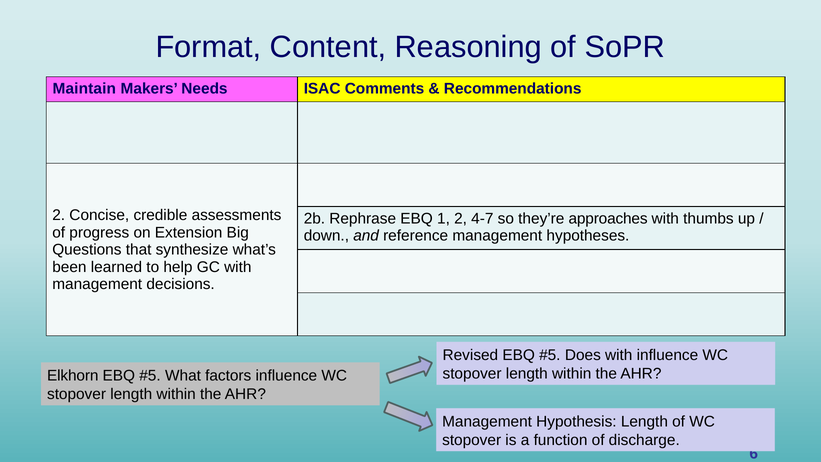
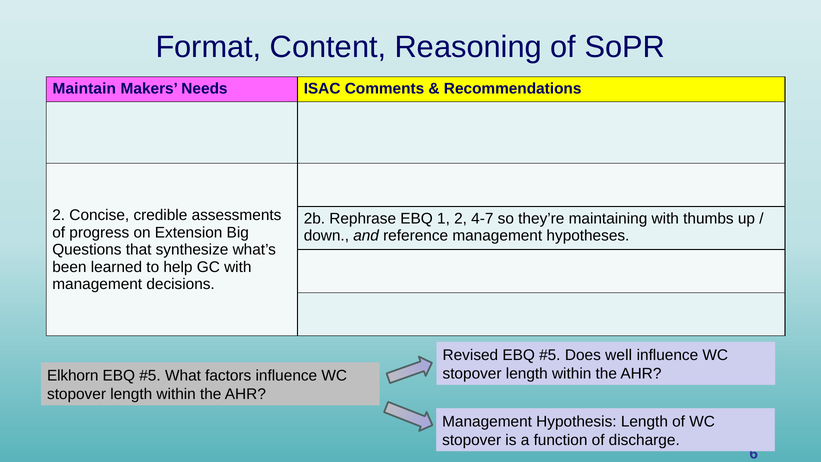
approaches: approaches -> maintaining (608, 218)
Does with: with -> well (619, 355)
